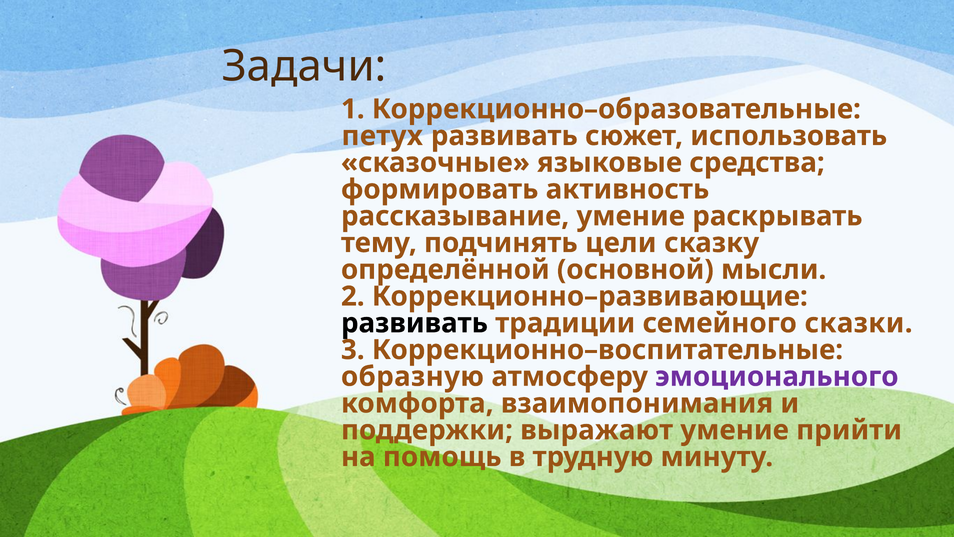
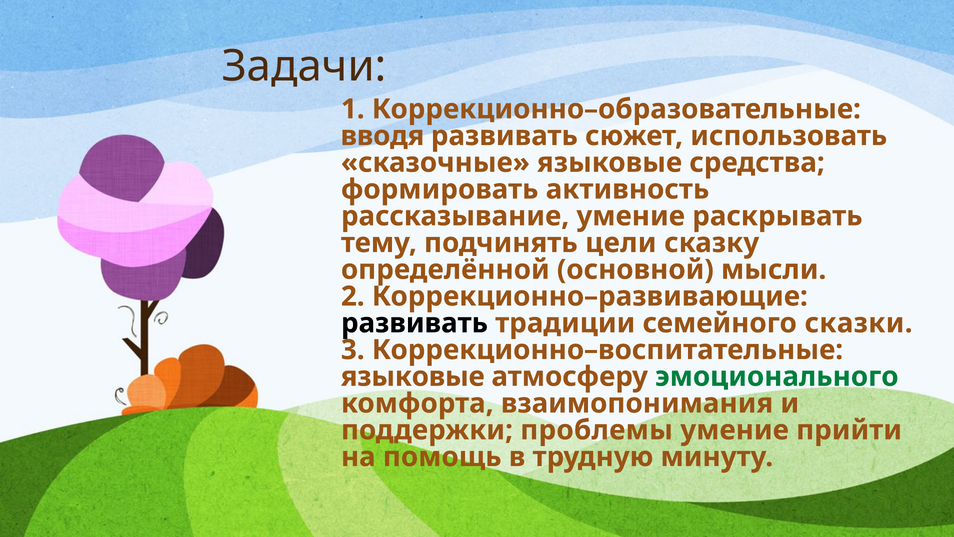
петух: петух -> вводя (382, 136)
образную: образную -> языковые (413, 376)
эмоционального colour: purple -> green (777, 376)
выражают: выражают -> проблемы (597, 430)
